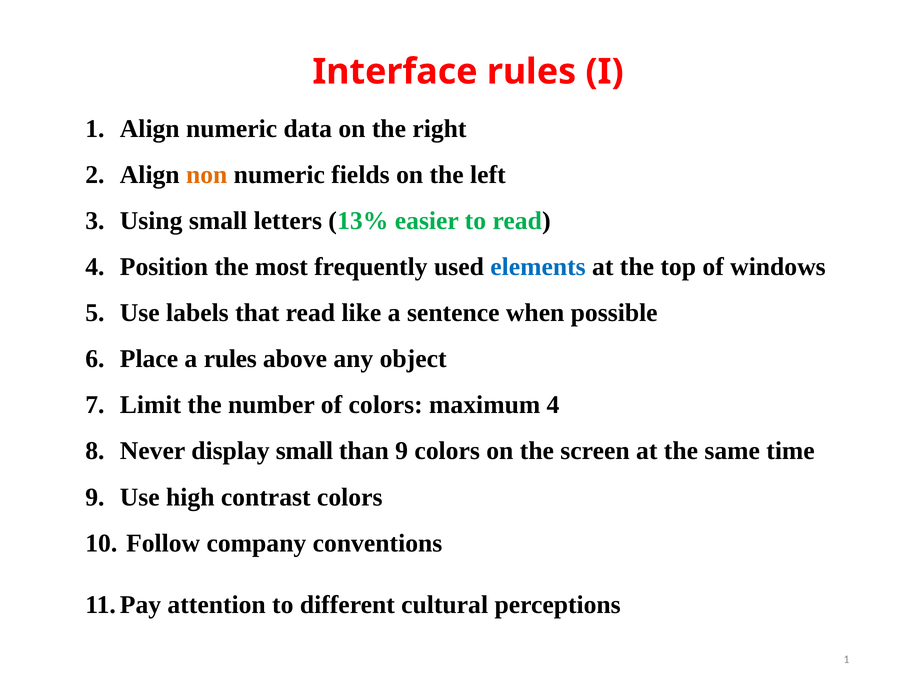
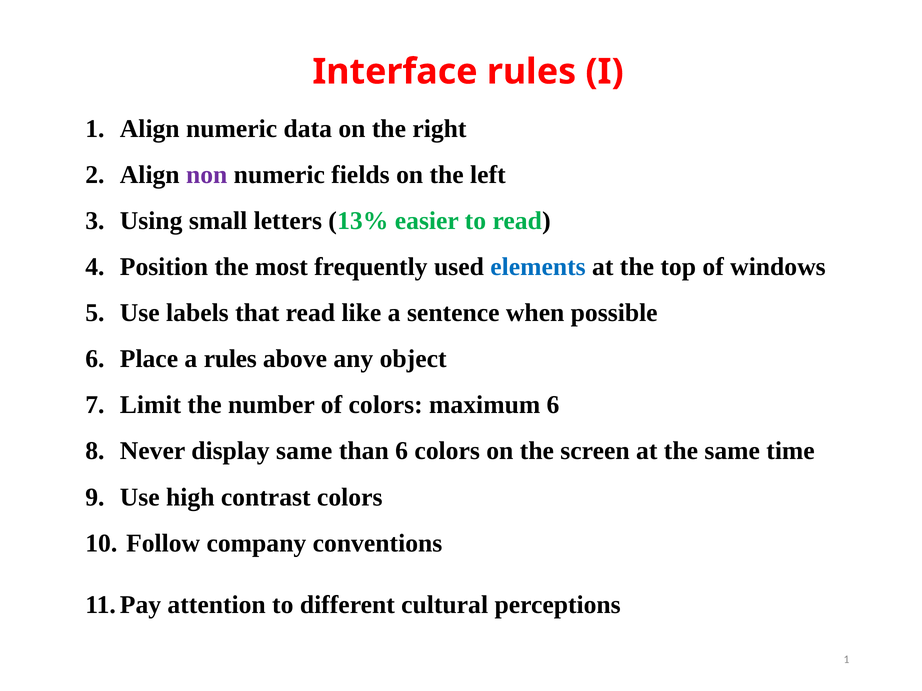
non colour: orange -> purple (207, 175)
maximum 4: 4 -> 6 (553, 405)
display small: small -> same (304, 451)
than 9: 9 -> 6 (402, 451)
